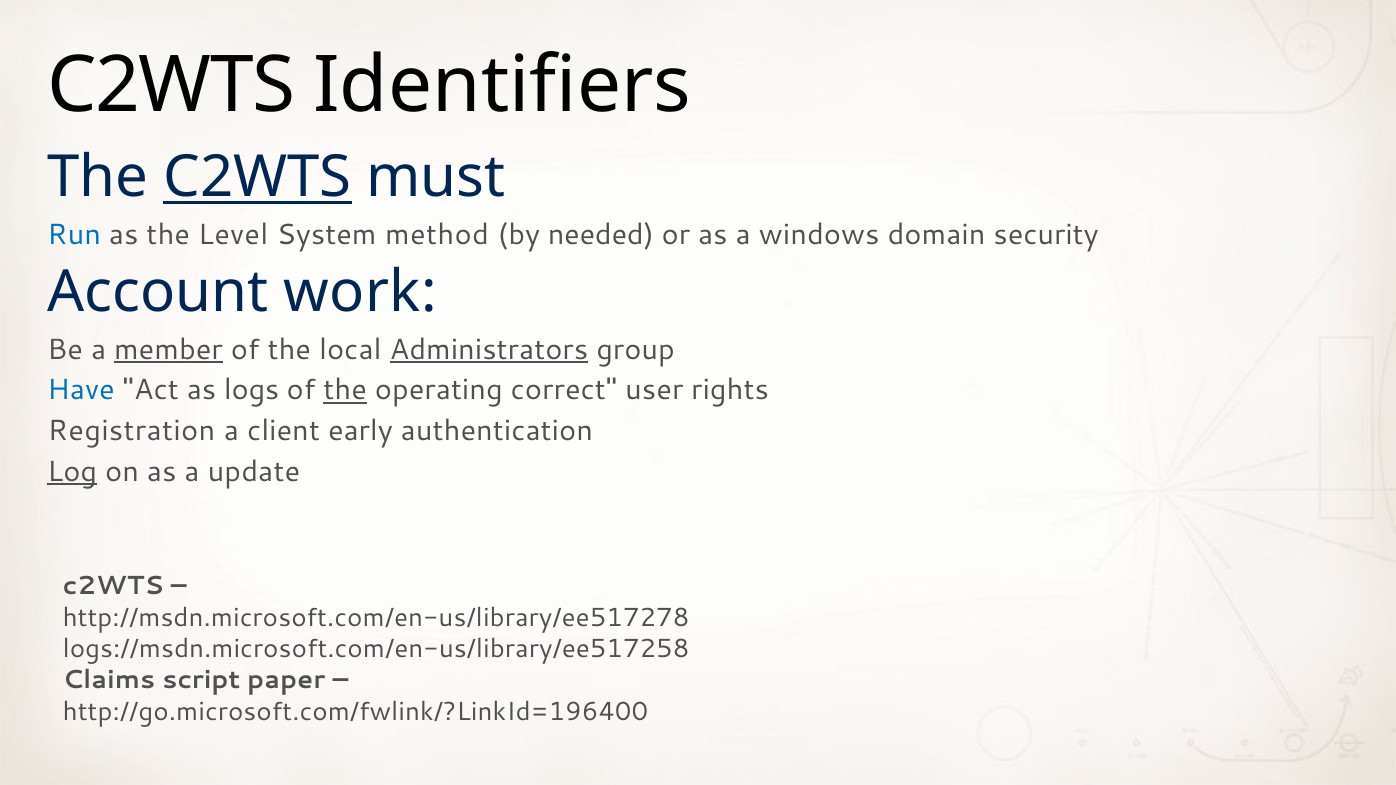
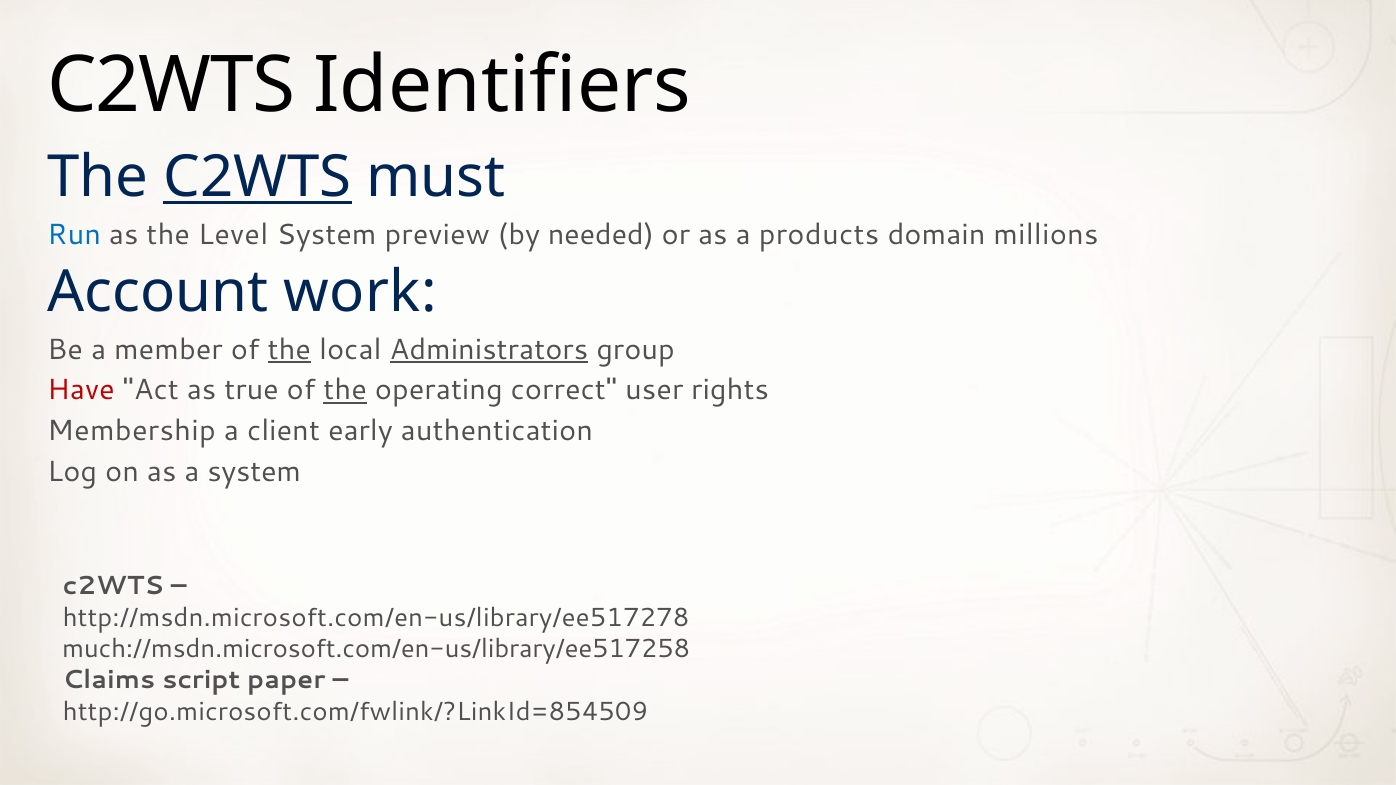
method: method -> preview (437, 235)
windows: windows -> products (819, 235)
security: security -> millions (1046, 235)
member underline: present -> none (168, 350)
the underline: none -> present (289, 350)
Have colour: blue -> red (81, 390)
logs: logs -> true (252, 390)
Registration: Registration -> Membership (131, 431)
Log underline: present -> none (72, 472)
a update: update -> system (254, 472)
logs://msdn.microsoft.com/en-us/library/ee517258: logs://msdn.microsoft.com/en-us/library/ee517258 -> much://msdn.microsoft.com/en-us/library/ee517258 (376, 649)
http://go.microsoft.com/fwlink/?LinkId=196400: http://go.microsoft.com/fwlink/?LinkId=196400 -> http://go.microsoft.com/fwlink/?LinkId=854509 (355, 712)
